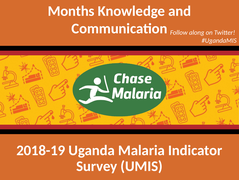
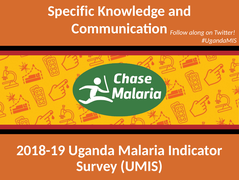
Months: Months -> Specific (71, 11)
